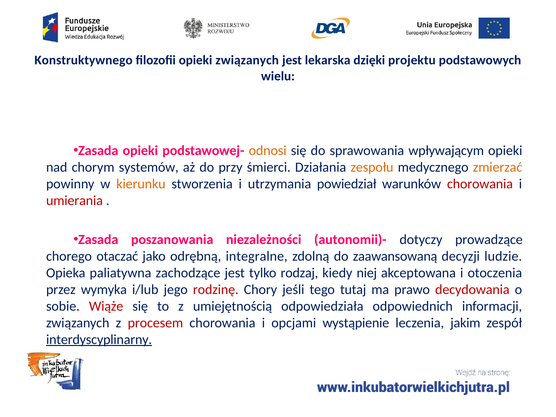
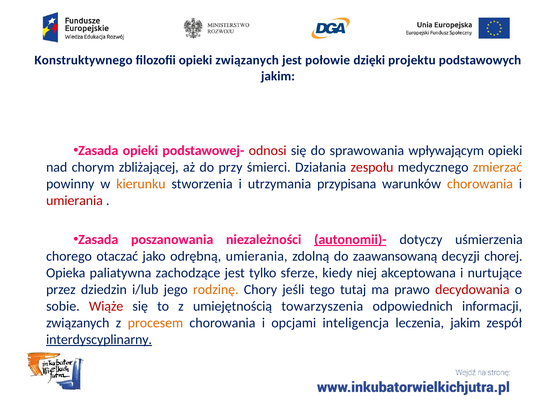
lekarska: lekarska -> połowie (328, 60)
wielu: wielu -> jakim (278, 76)
odnosi colour: orange -> red (268, 151)
systemów: systemów -> zbliżającej (149, 167)
zespołu colour: orange -> red (372, 167)
powiedział: powiedział -> przypisana (347, 184)
chorowania colour: red -> orange (480, 184)
autonomii)- underline: none -> present (350, 240)
prowadzące: prowadzące -> uśmierzenia (489, 240)
odrębną integralne: integralne -> umierania (257, 256)
ludzie: ludzie -> chorej (503, 256)
rodzaj: rodzaj -> sferze (299, 273)
otoczenia: otoczenia -> nurtujące (495, 273)
wymyka: wymyka -> dziedzin (104, 290)
rodzinę colour: red -> orange (216, 290)
odpowiedziała: odpowiedziała -> towarzyszenia (322, 306)
procesem colour: red -> orange (155, 323)
wystąpienie: wystąpienie -> inteligencja (356, 323)
